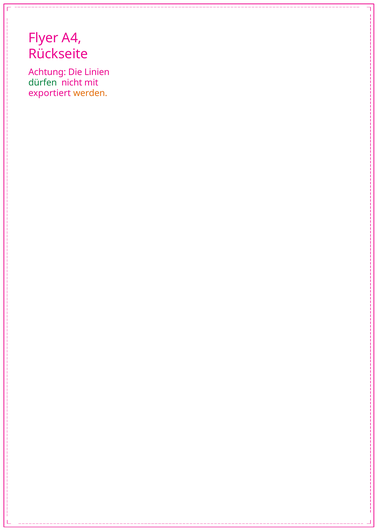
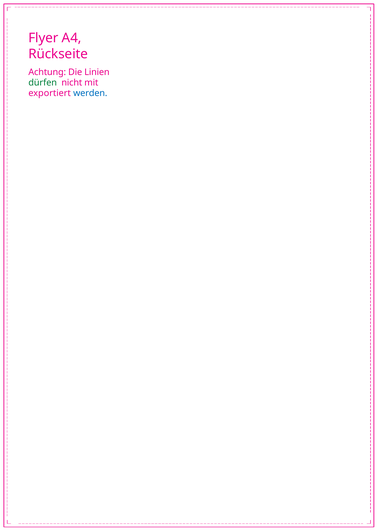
werden colour: orange -> blue (90, 93)
